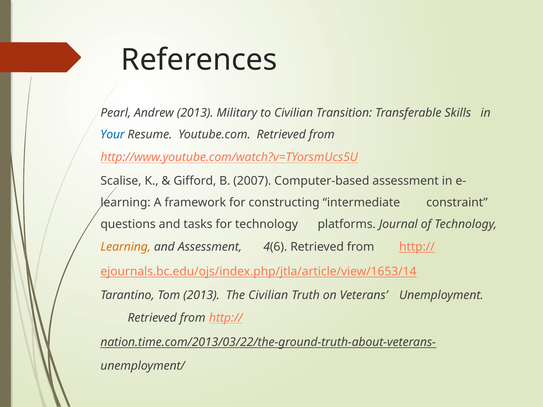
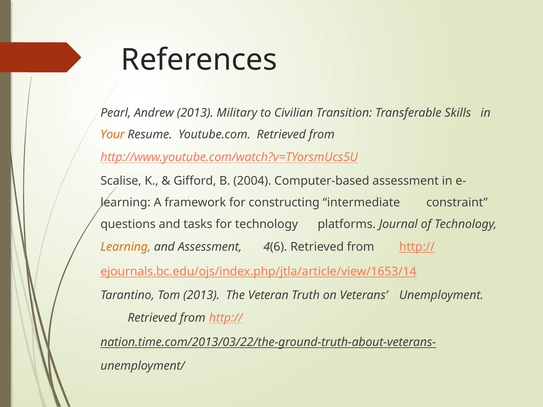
Your colour: blue -> orange (112, 135)
2007: 2007 -> 2004 (252, 181)
The Civilian: Civilian -> Veteran (268, 295)
